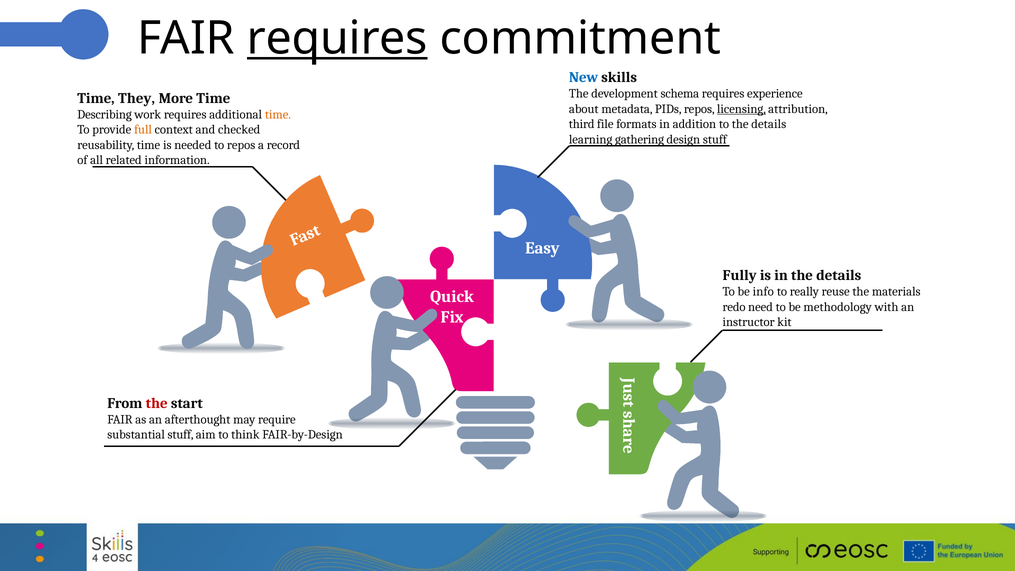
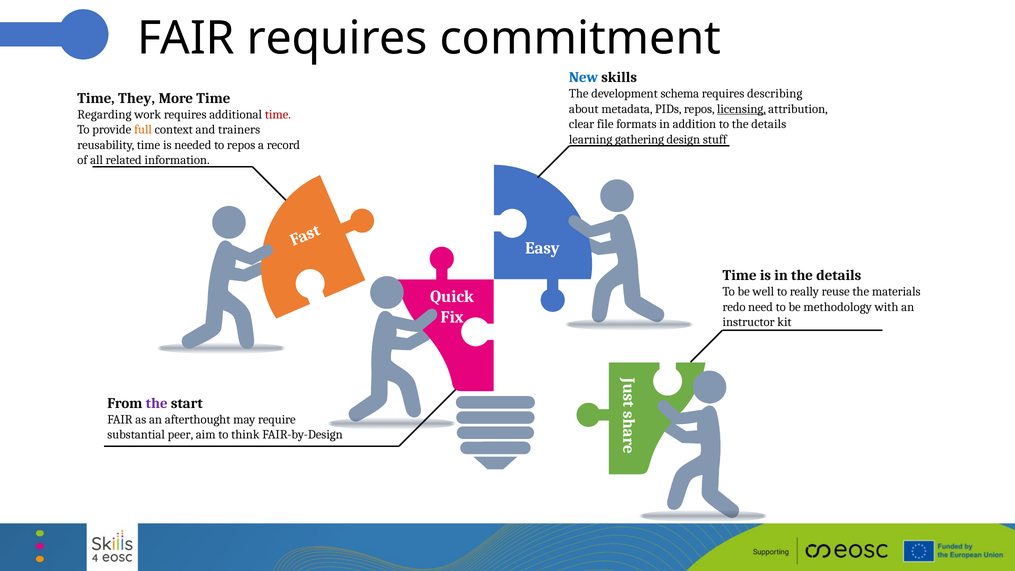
requires underline: present -> none (337, 38)
experience: experience -> describing (775, 94)
Describing: Describing -> Regarding (104, 114)
time colour: orange -> red (278, 114)
third: third -> clear (582, 124)
checked: checked -> trainers (239, 130)
Fully: Fully -> Time (740, 275)
info: info -> well (763, 292)
the colour: red -> purple (157, 403)
substantial stuff: stuff -> peer (180, 435)
